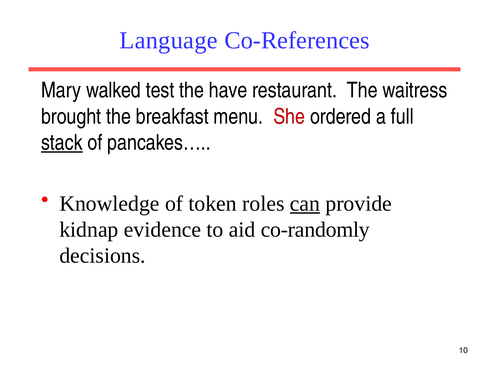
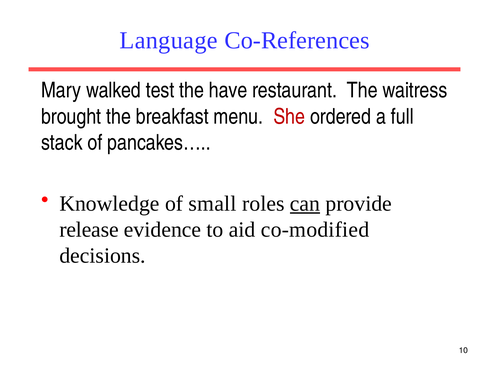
stack underline: present -> none (62, 143)
token: token -> small (213, 203)
kidnap: kidnap -> release (89, 229)
co-randomly: co-randomly -> co-modified (315, 229)
